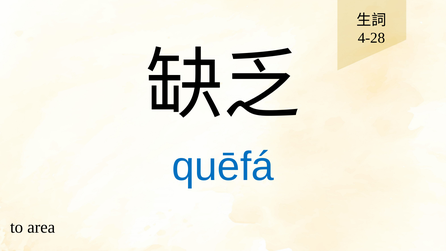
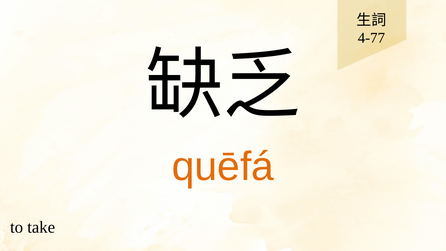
4-28: 4-28 -> 4-77 (371, 38)
quēfá colour: blue -> orange (223, 167)
area: area -> take (41, 227)
